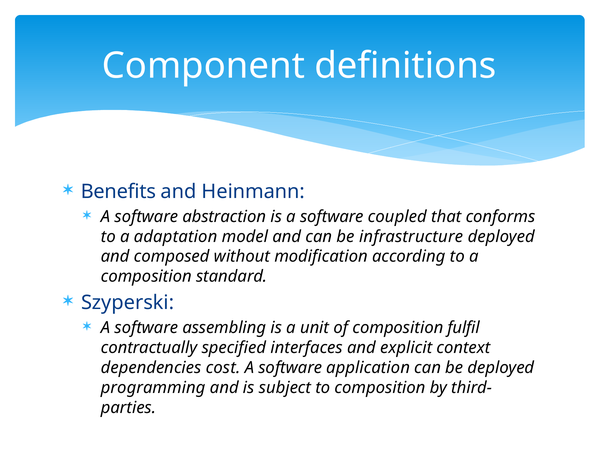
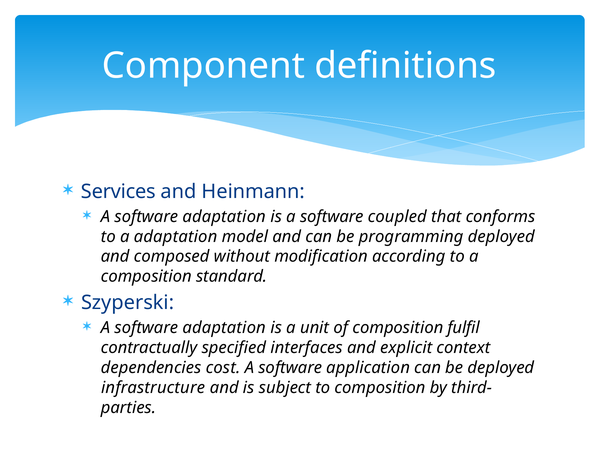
Benefits: Benefits -> Services (118, 192)
abstraction: abstraction -> adaptation (224, 217)
infrastructure: infrastructure -> programming (411, 237)
assembling: assembling -> adaptation (224, 328)
programming: programming -> infrastructure (153, 388)
